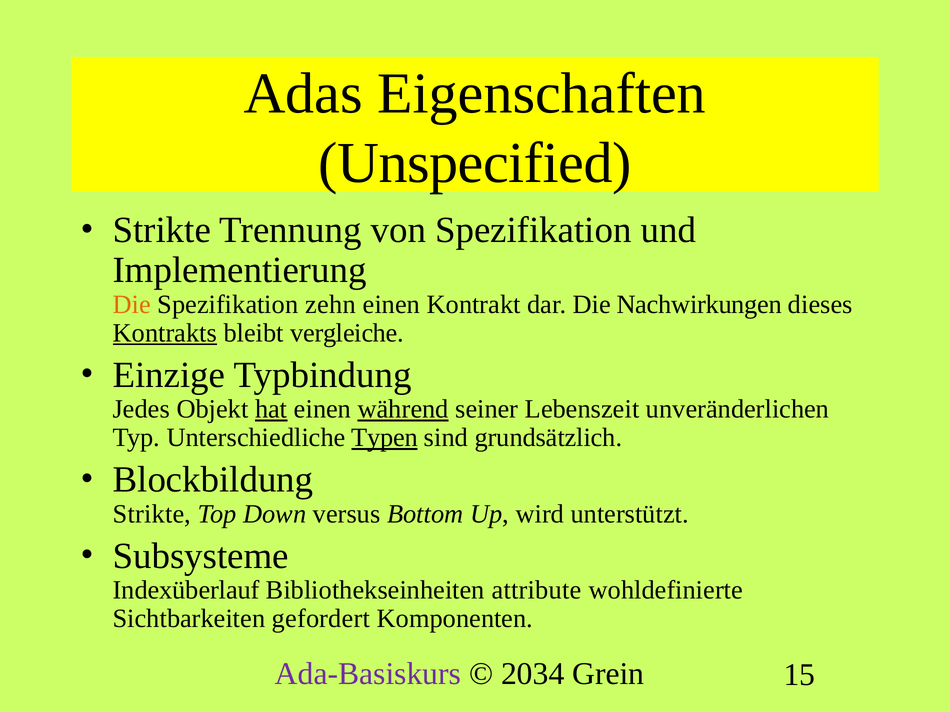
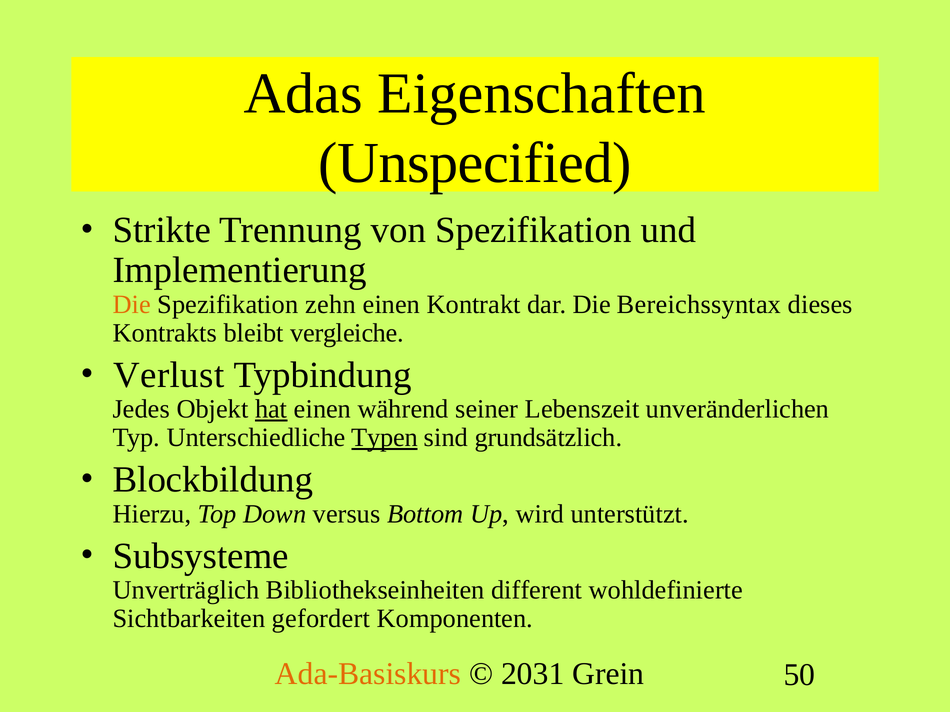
Nachwirkungen: Nachwirkungen -> Bereichssyntax (699, 305)
Kontrakts underline: present -> none (165, 333)
Einzige: Einzige -> Verlust (169, 375)
während underline: present -> none (403, 409)
Strikte: Strikte -> Hierzu (152, 514)
Indexüberlauf: Indexüberlauf -> Unverträglich (186, 591)
attribute: attribute -> different (537, 591)
Ada-Basiskurs colour: purple -> orange (368, 674)
2034: 2034 -> 2031 (533, 674)
15: 15 -> 50 (799, 675)
